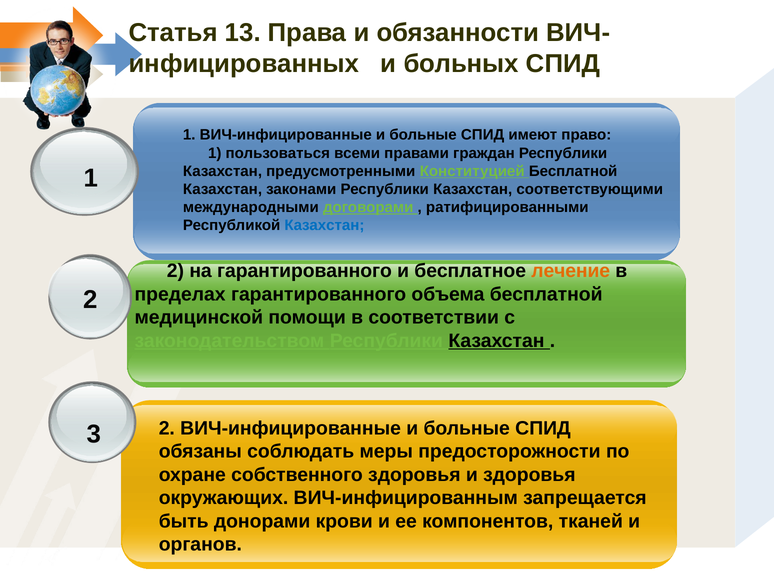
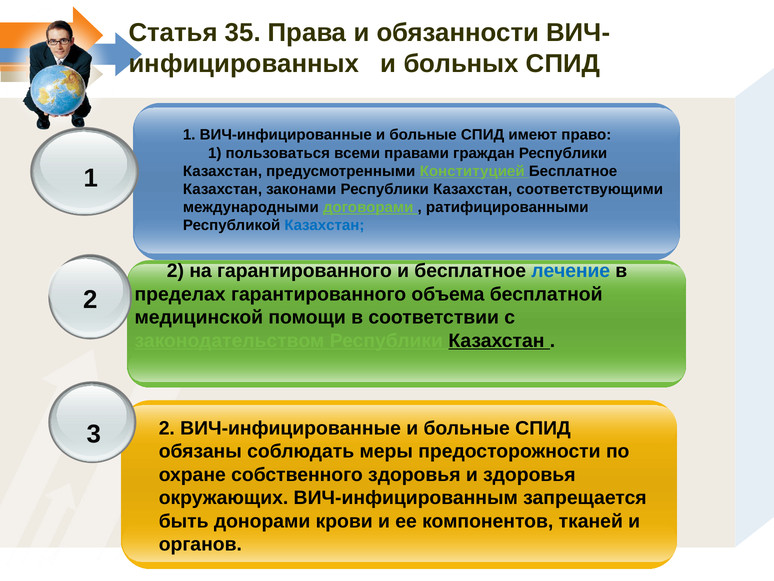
13: 13 -> 35 (243, 33)
Конституцией Бесплатной: Бесплатной -> Бесплатное (573, 171)
лечение colour: orange -> blue (571, 271)
